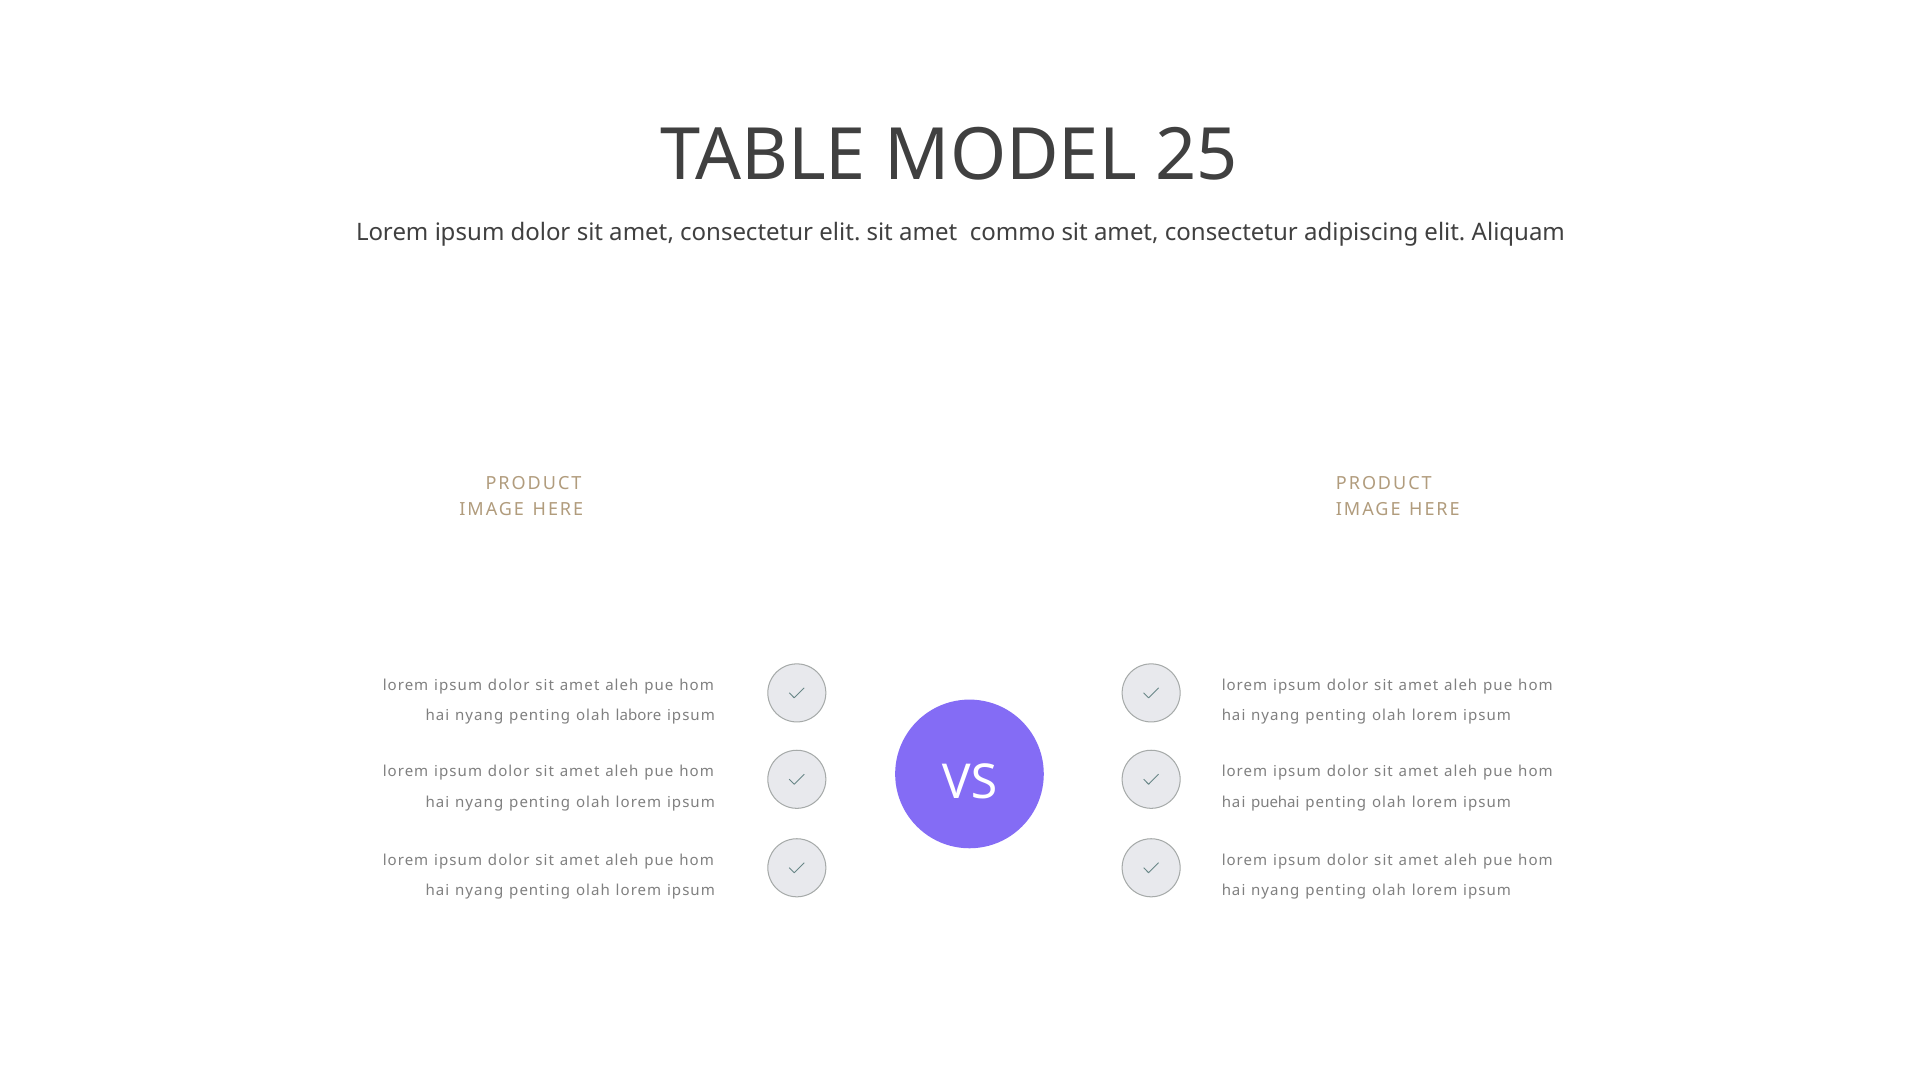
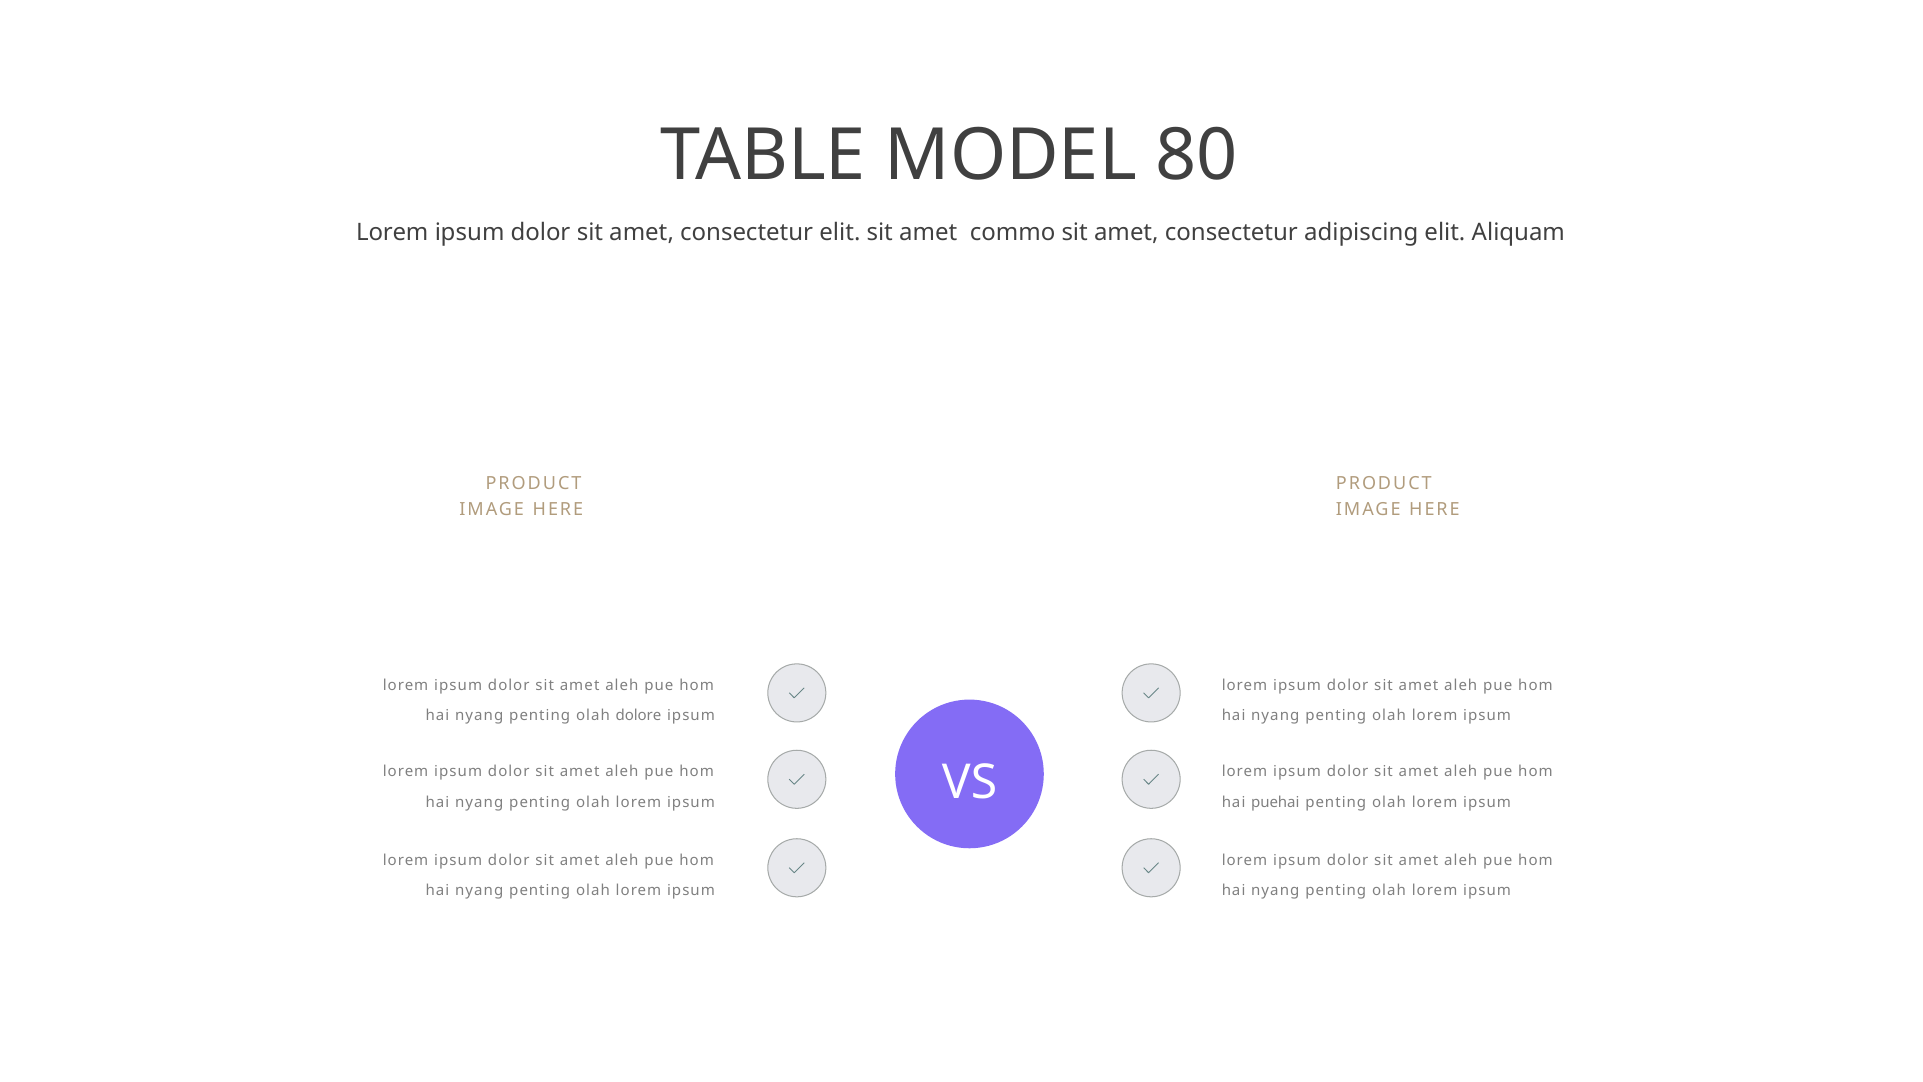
25: 25 -> 80 (1197, 155)
labore: labore -> dolore (639, 716)
